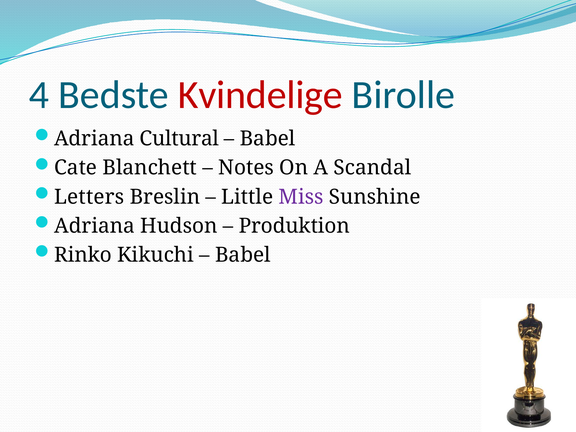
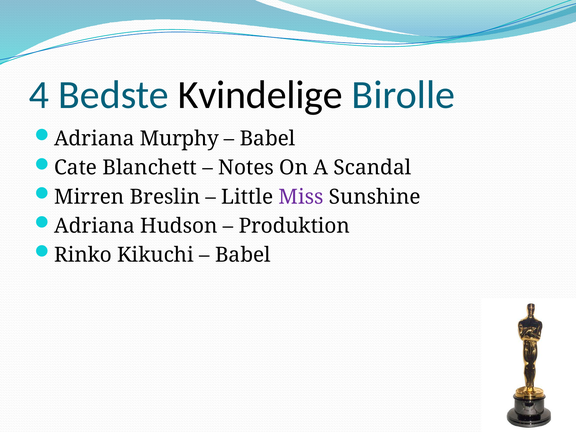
Kvindelige colour: red -> black (260, 95)
Cultural: Cultural -> Murphy (179, 139)
Letters: Letters -> Mirren (89, 197)
